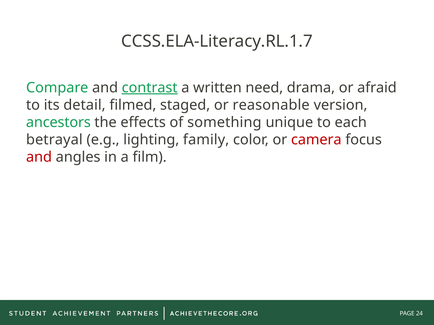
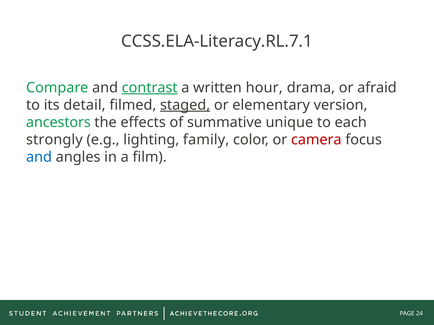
CCSS.ELA-Literacy.RL.1.7: CCSS.ELA-Literacy.RL.1.7 -> CCSS.ELA-Literacy.RL.7.1 (217, 41)
need: need -> hour (264, 88)
staged underline: none -> present (185, 105)
reasonable: reasonable -> elementary (271, 105)
something: something -> summative (224, 123)
betrayal: betrayal -> strongly (54, 140)
and colour: red -> blue (39, 157)
